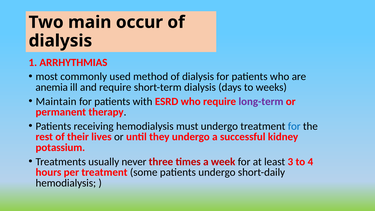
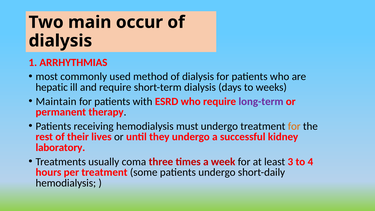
anemia: anemia -> hepatic (52, 87)
for colour: blue -> orange (294, 126)
potassium: potassium -> laboratory (60, 147)
never: never -> coma (134, 162)
